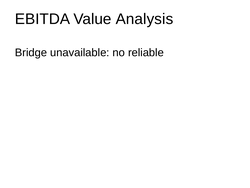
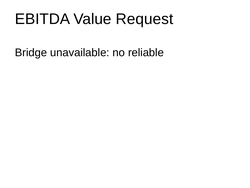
Analysis: Analysis -> Request (144, 19)
